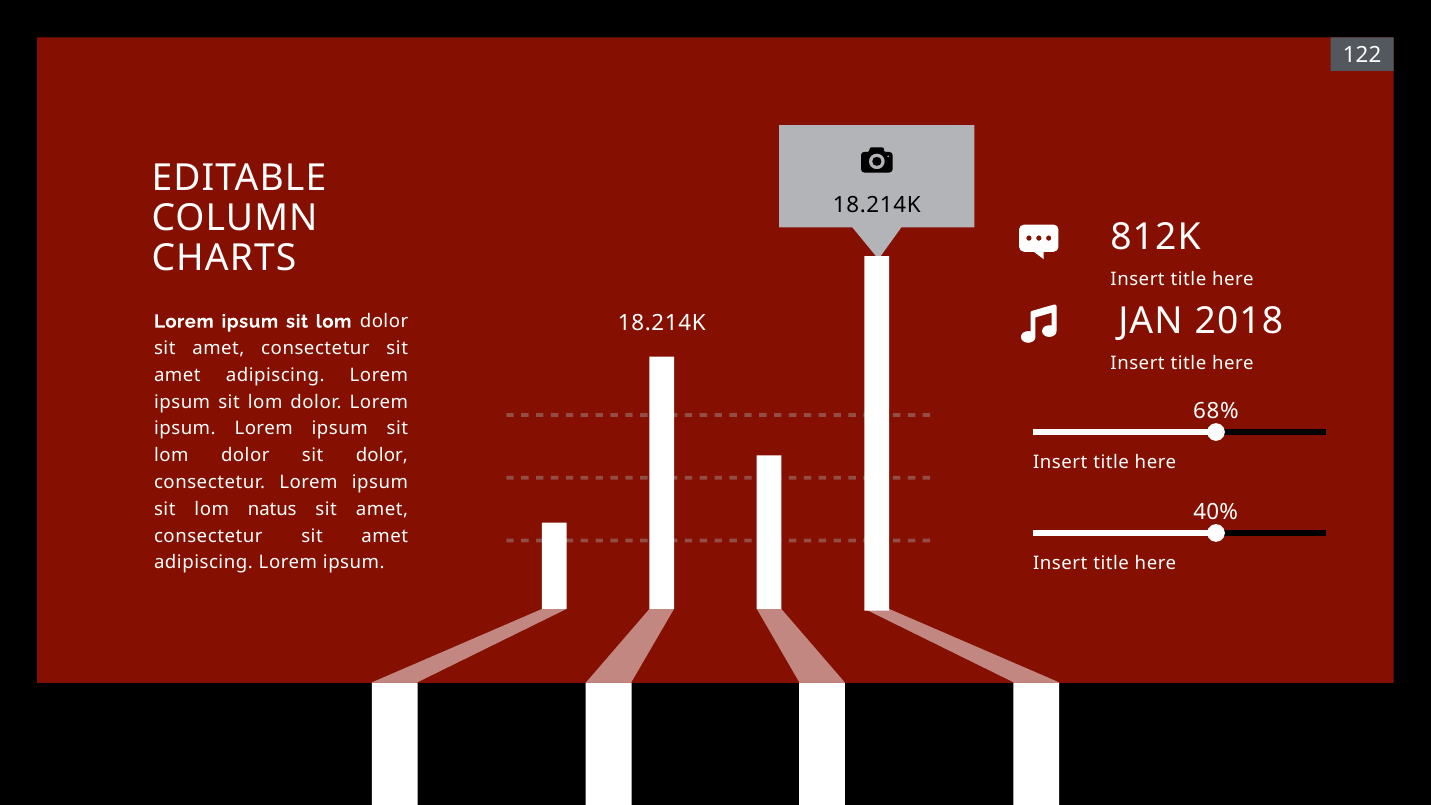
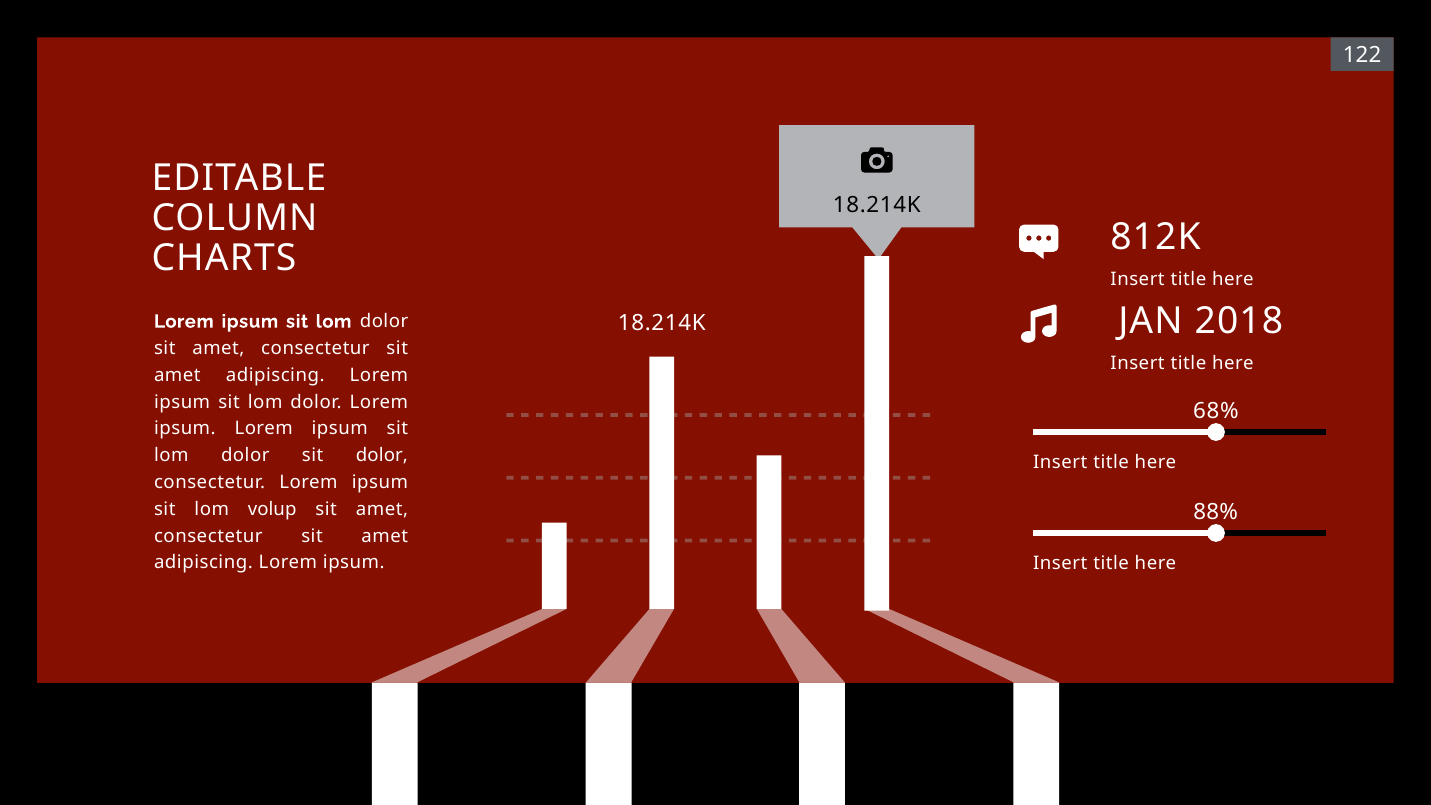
natus: natus -> volup (272, 509)
40%: 40% -> 88% (1216, 512)
